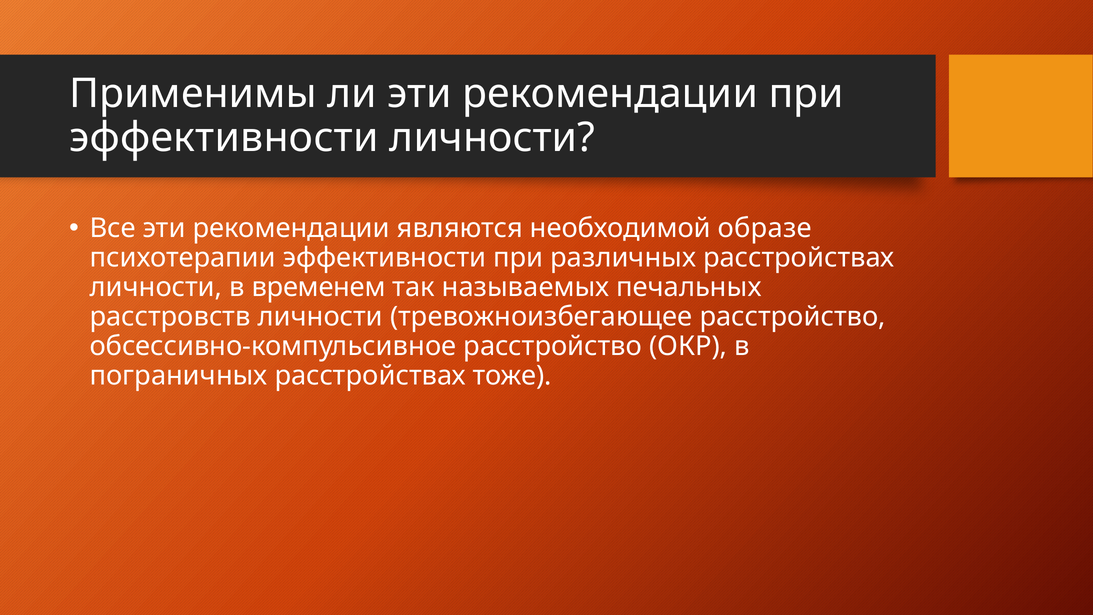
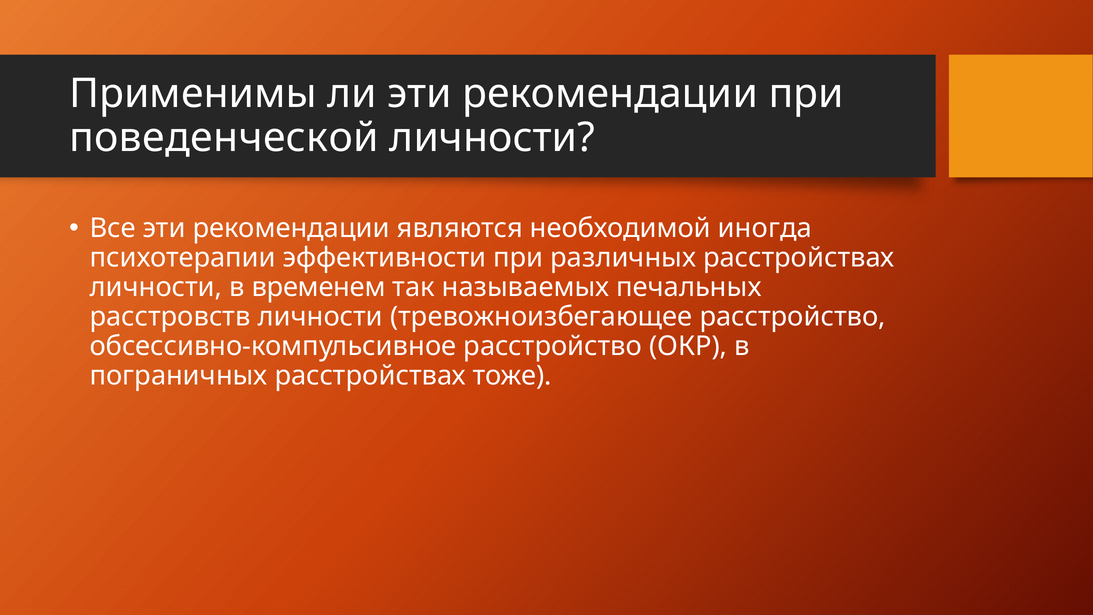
эффективности: эффективности -> поведенческой (224, 138)
образе: образе -> иногда (765, 228)
